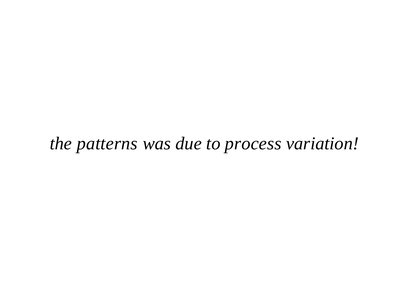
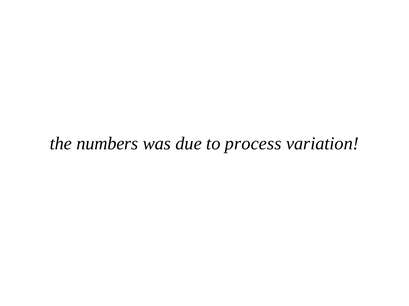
patterns: patterns -> numbers (107, 144)
